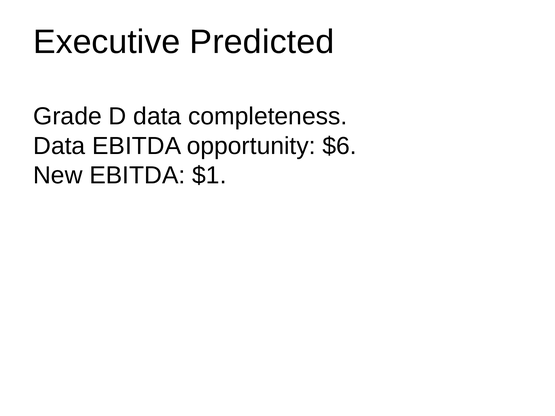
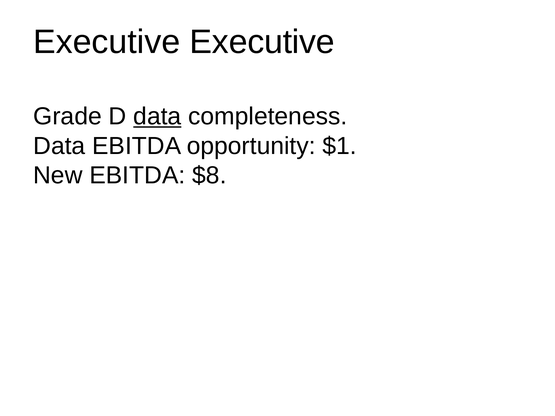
Executive Predicted: Predicted -> Executive (262, 42)
data underline: none -> present (157, 116)
$6: $6 -> $1 (340, 146)
$1: $1 -> $8 (209, 176)
